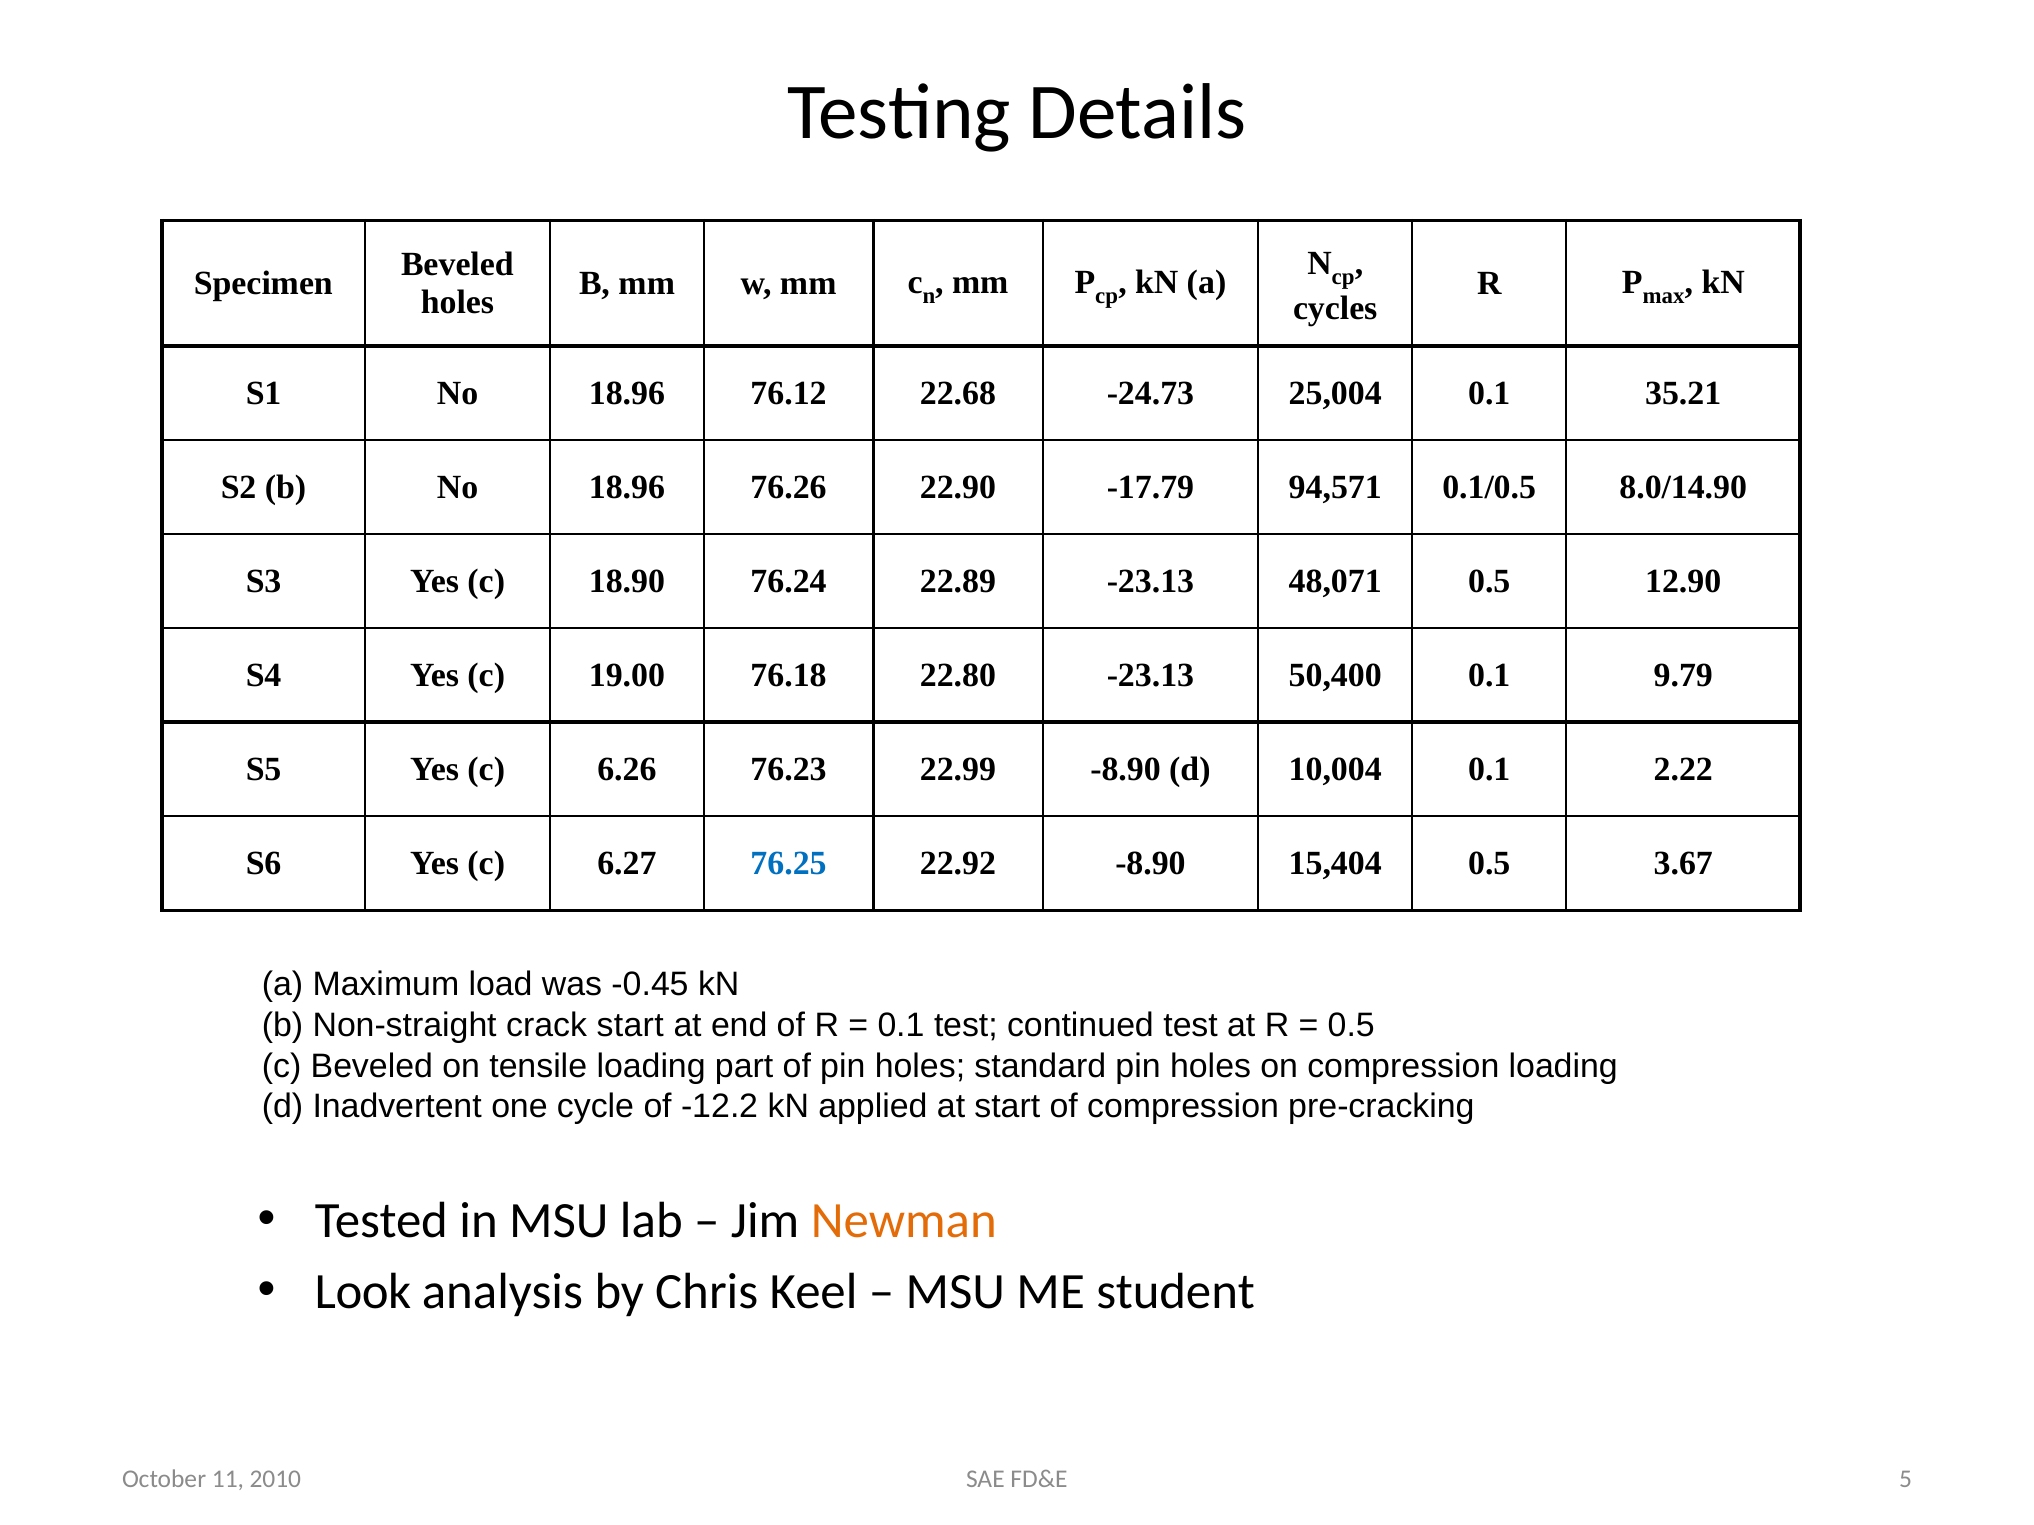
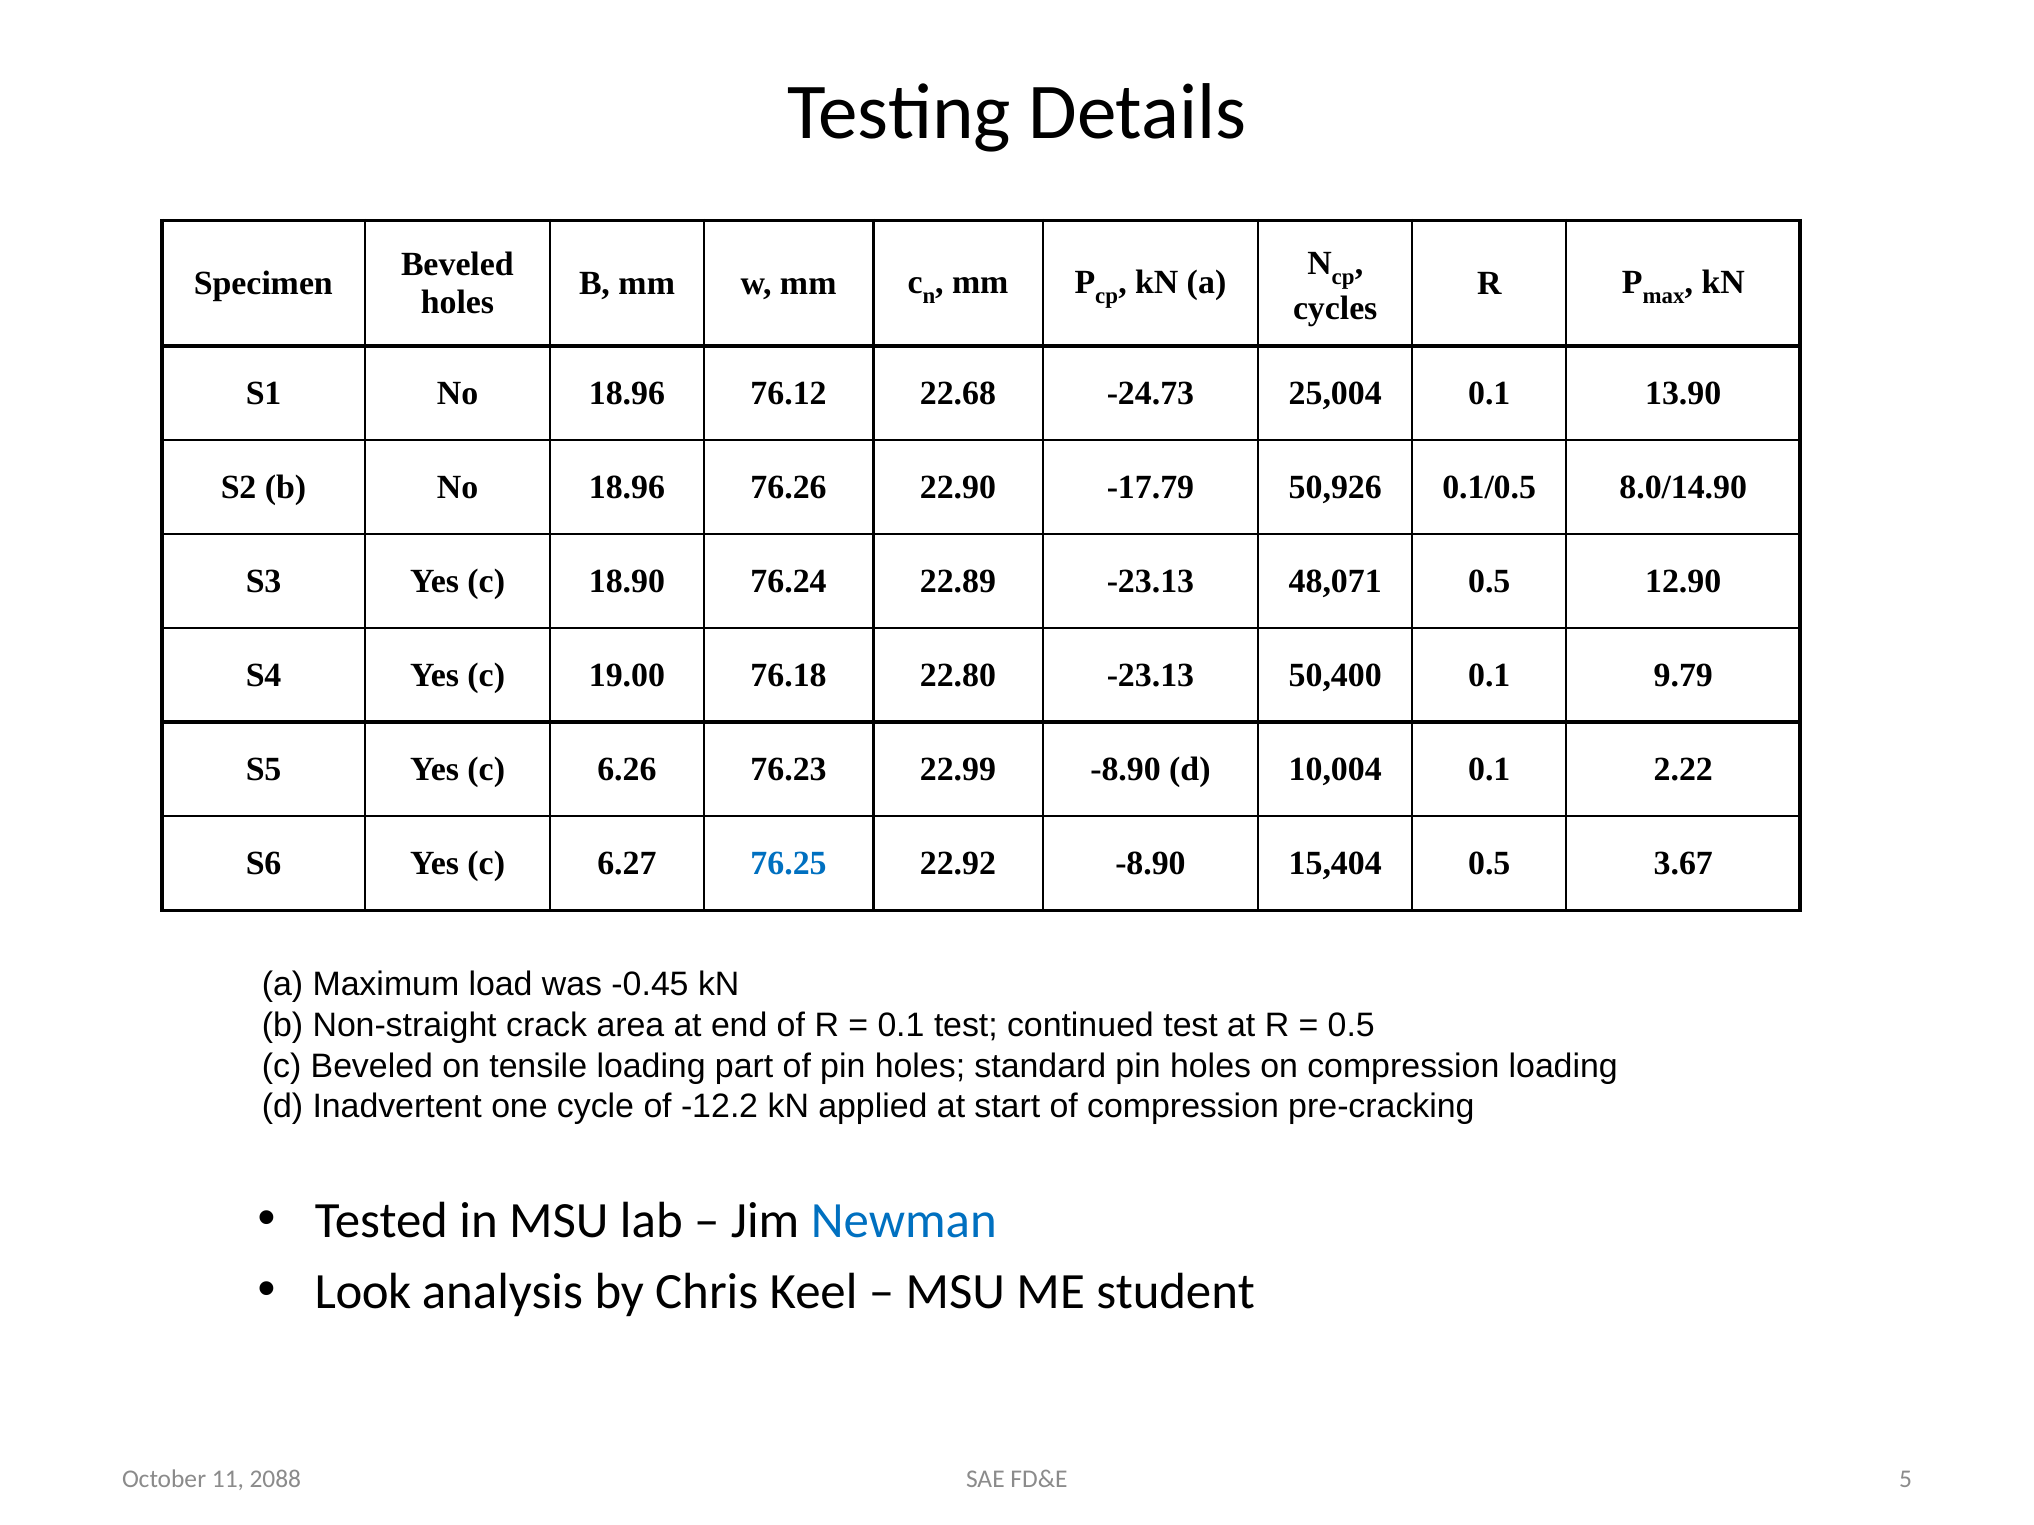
35.21: 35.21 -> 13.90 (1683, 393)
94,571: 94,571 -> 50,926 (1335, 487)
crack start: start -> area (630, 1026)
Newman colour: orange -> blue (904, 1221)
2010: 2010 -> 2088 (275, 1480)
